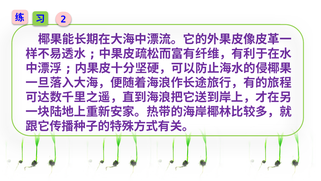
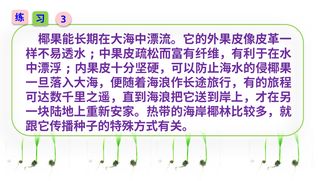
2: 2 -> 3 (63, 20)
